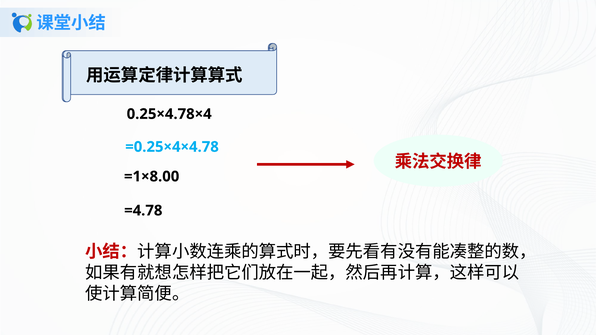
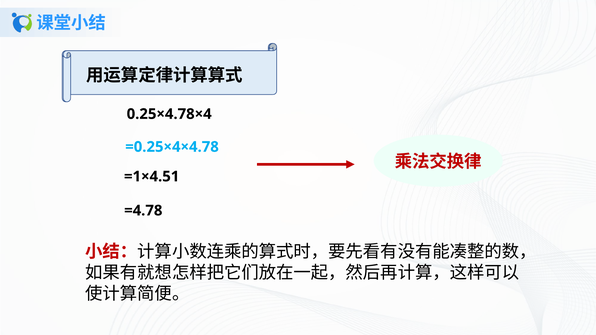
=1×8.00: =1×8.00 -> =1×4.51 (152, 177)
